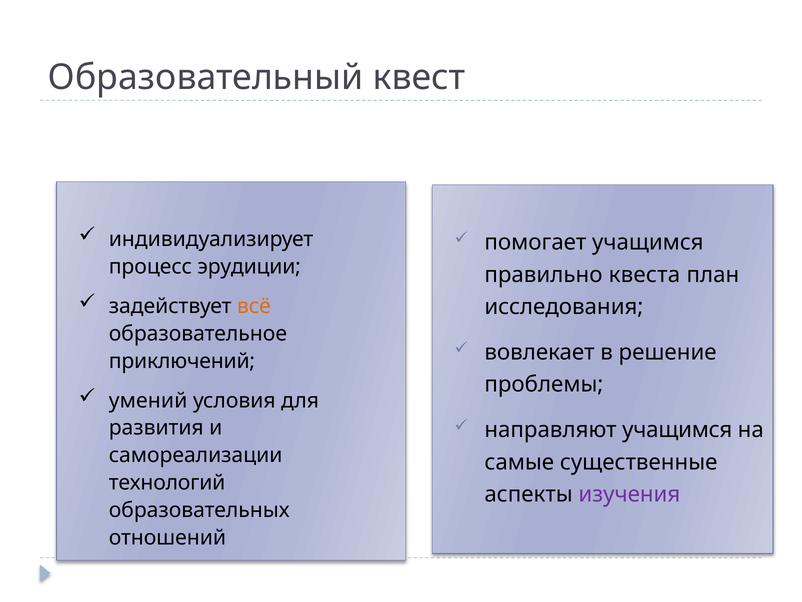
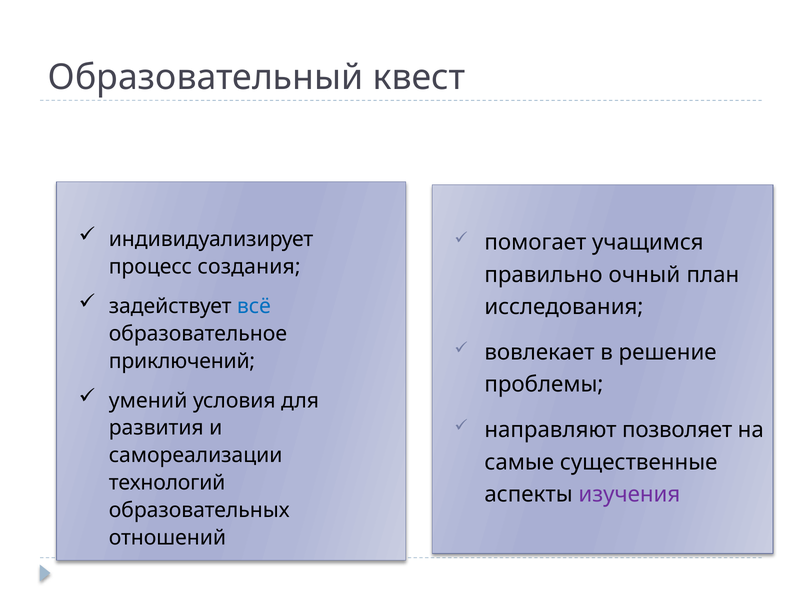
эрудиции: эрудиции -> создания (249, 267)
квеста: квеста -> очный (644, 274)
всё colour: orange -> blue (254, 306)
учащимся: учащимся -> позволяет (677, 430)
